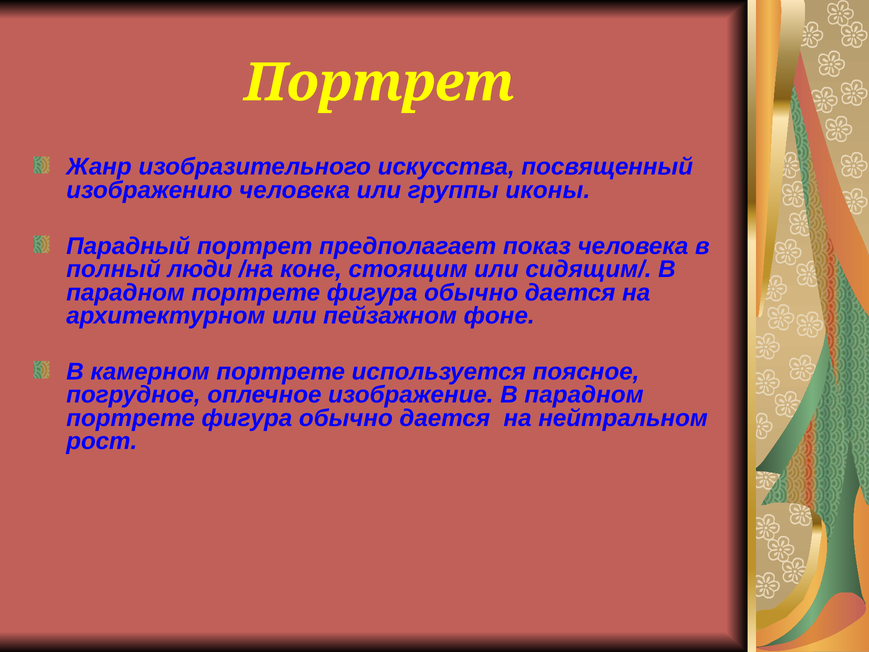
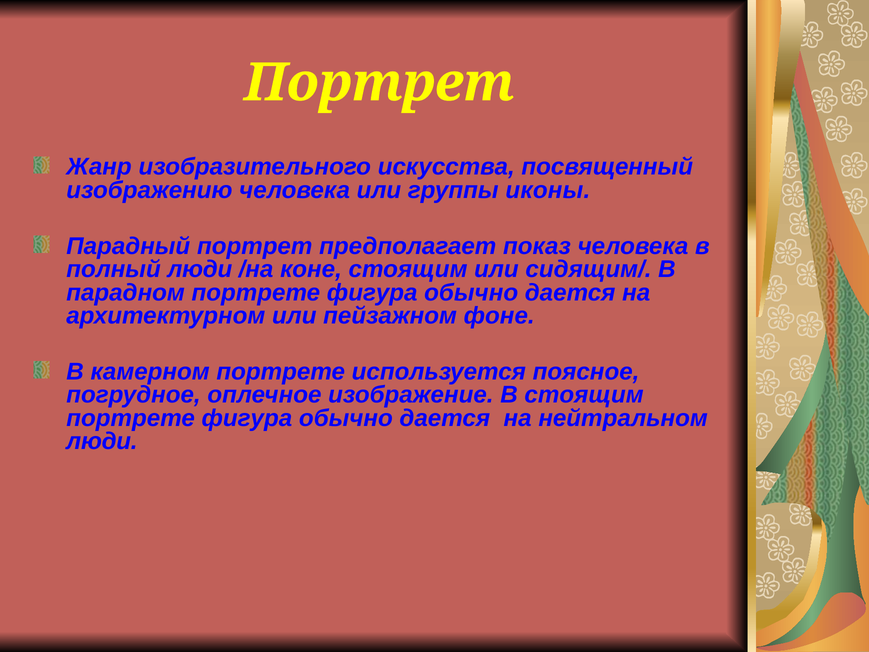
изображение В парадном: парадном -> стоящим (584, 395)
рост: рост -> люди (102, 441)
